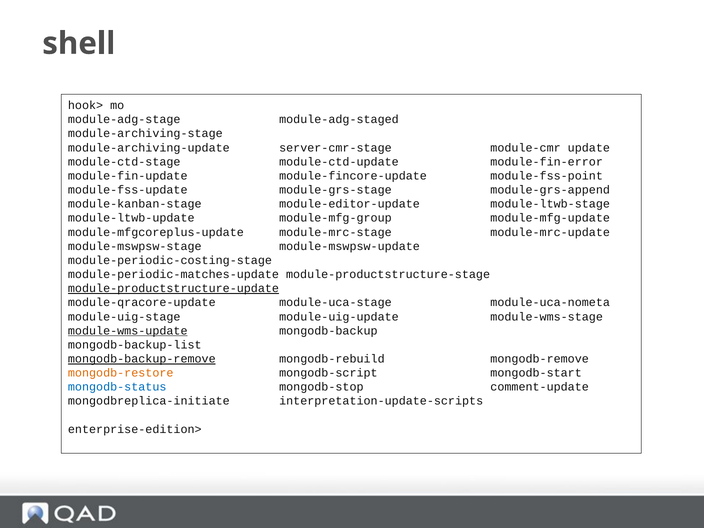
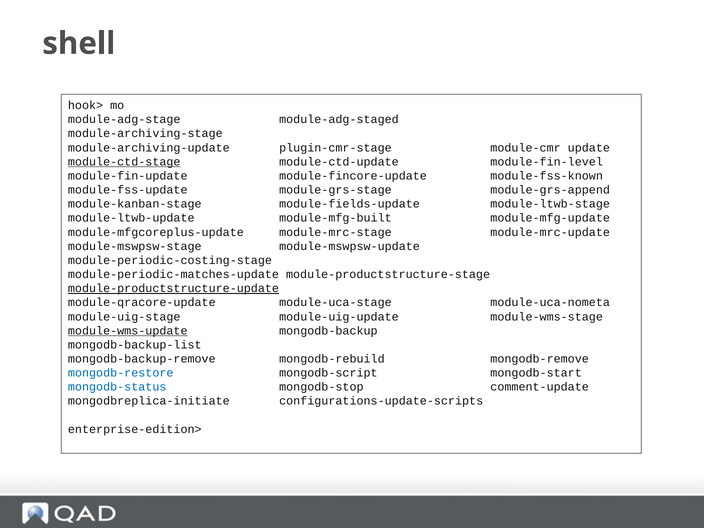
server-cmr-stage: server-cmr-stage -> plugin-cmr-stage (335, 148)
module-ctd-stage underline: none -> present (124, 162)
module-fin-error: module-fin-error -> module-fin-level (547, 162)
module-fss-point: module-fss-point -> module-fss-known (547, 176)
module-editor-update: module-editor-update -> module-fields-update (350, 204)
module-mfg-group: module-mfg-group -> module-mfg-built (335, 218)
mongodb-backup-remove underline: present -> none (142, 359)
mongodb-restore colour: orange -> blue (121, 373)
interpretation-update-scripts: interpretation-update-scripts -> configurations-update-scripts (381, 401)
